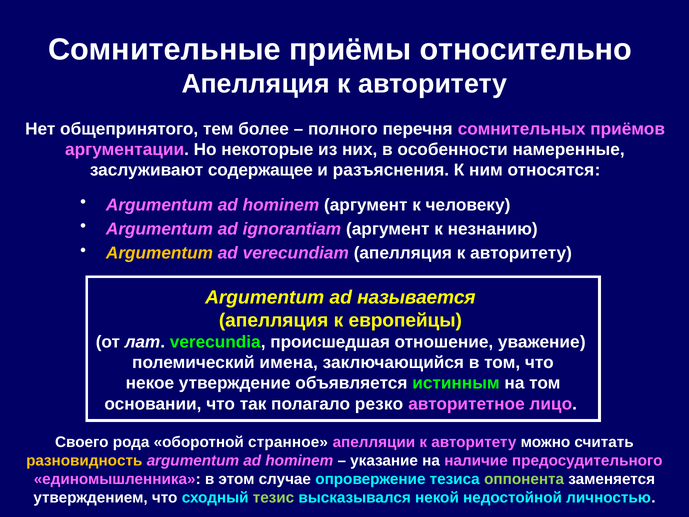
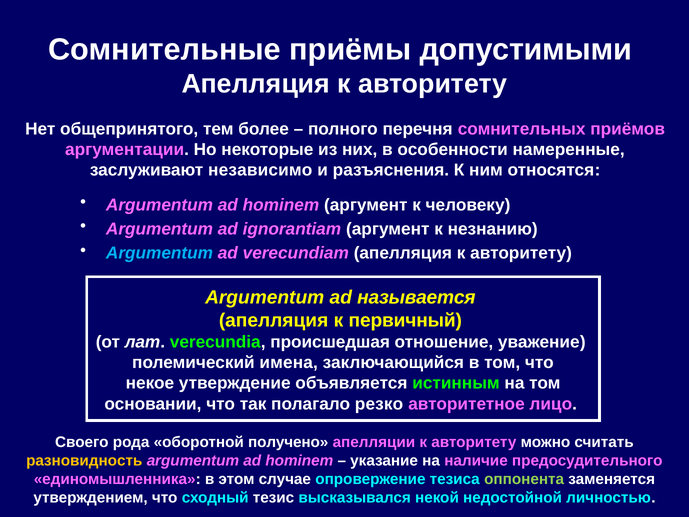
относительно: относительно -> допустимыми (526, 50)
содержащее: содержащее -> независимо (260, 170)
Argumentum colour: yellow -> light blue (159, 253)
европейцы: европейцы -> первичный (405, 320)
странное: странное -> получено (288, 442)
тезис colour: light green -> white (274, 497)
